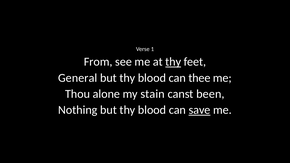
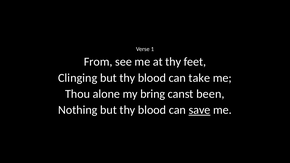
thy underline: present -> none (173, 62)
General: General -> Clinging (78, 78)
thee: thee -> take (199, 78)
stain: stain -> bring (153, 94)
